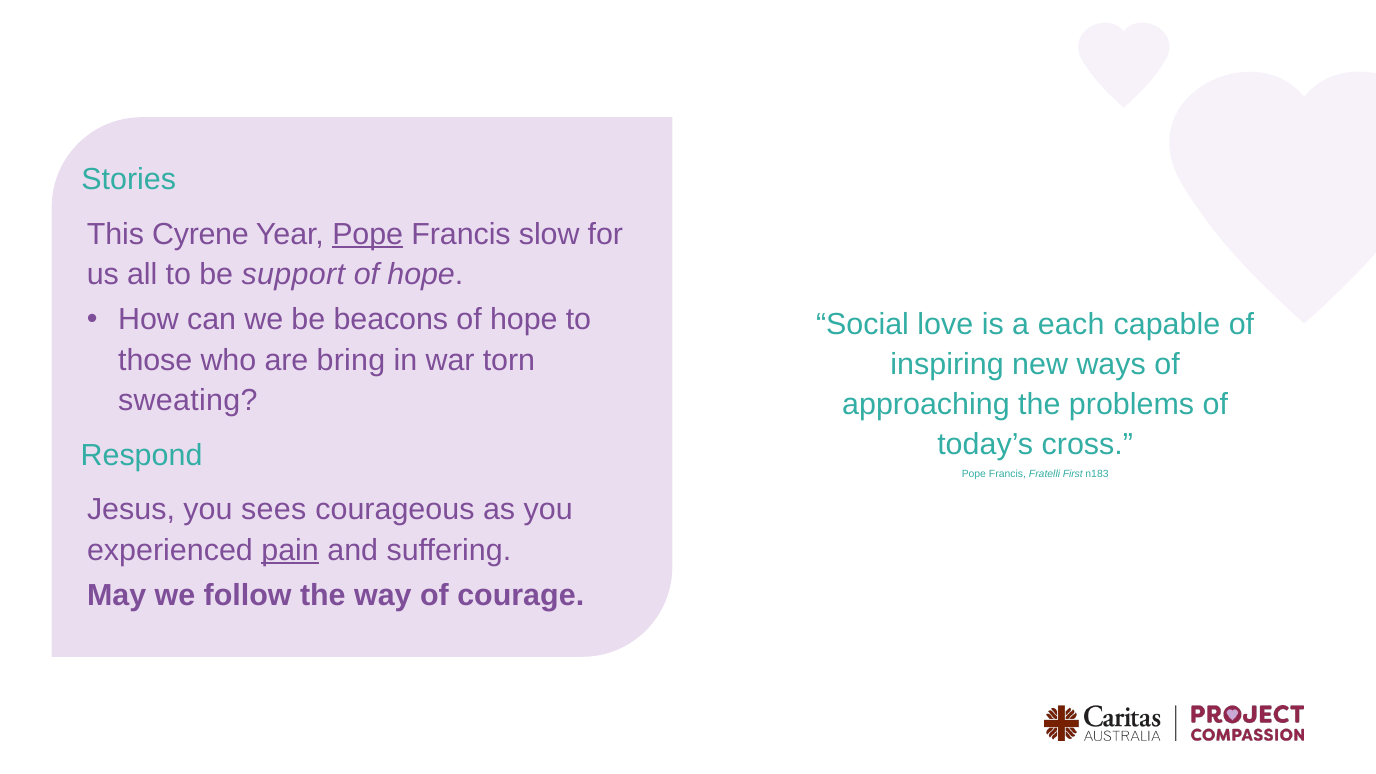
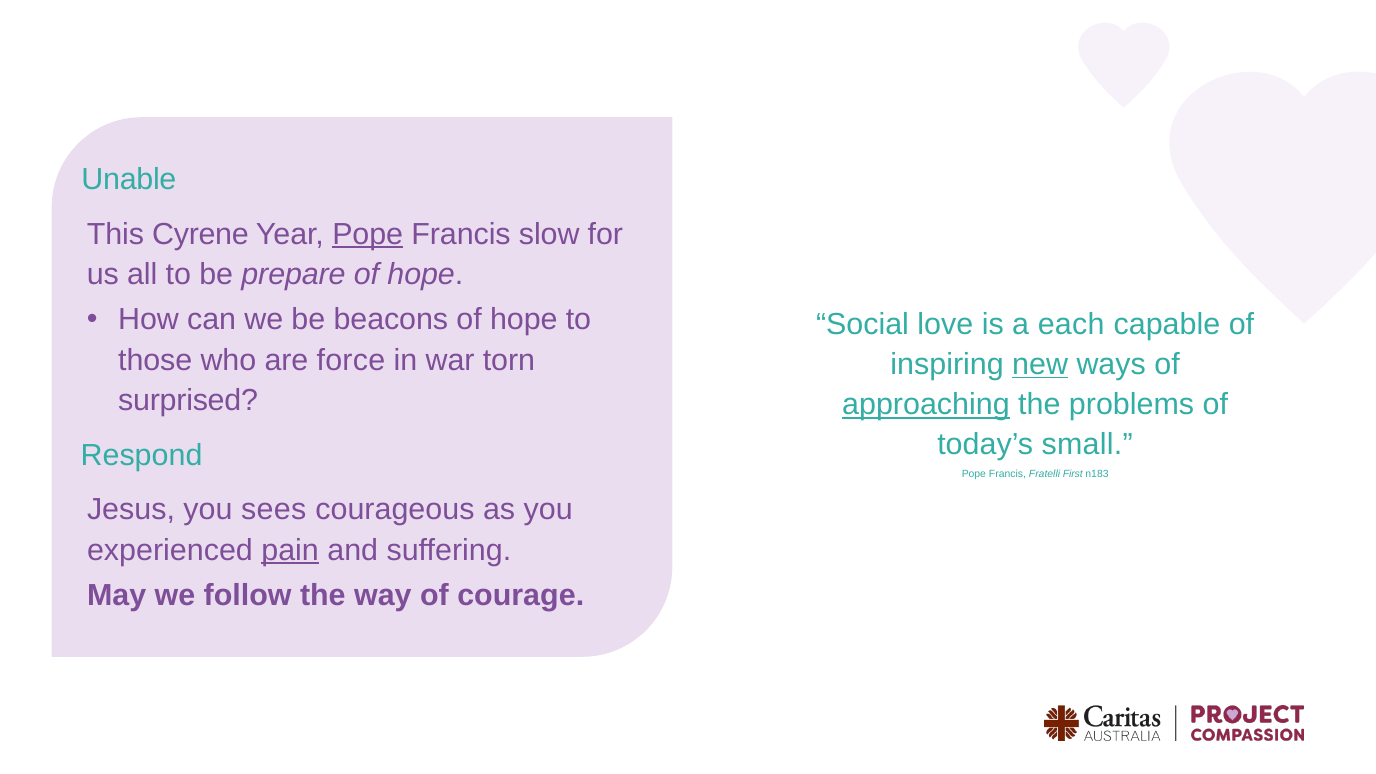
Stories: Stories -> Unable (129, 179)
support: support -> prepare (294, 274)
bring: bring -> force (351, 360)
new underline: none -> present (1040, 364)
sweating: sweating -> surprised (188, 400)
approaching underline: none -> present (926, 405)
cross: cross -> small (1087, 445)
